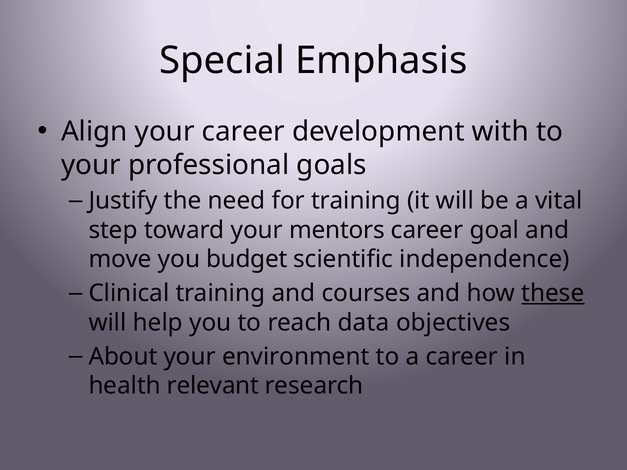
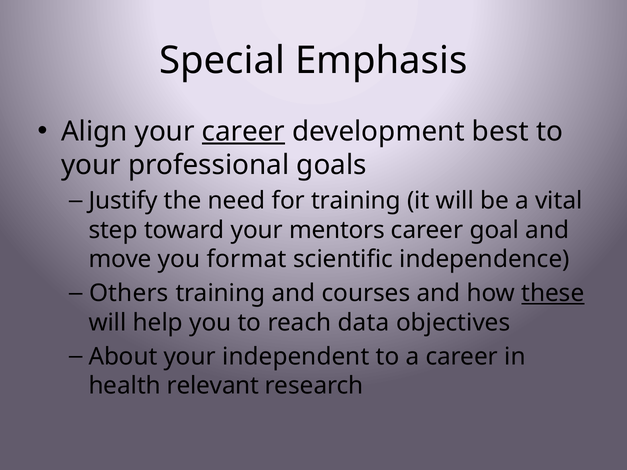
career underline: none -> present (243, 132)
with: with -> best (500, 132)
budget: budget -> format (246, 259)
Clinical: Clinical -> Others (129, 293)
environment: environment -> independent (296, 357)
